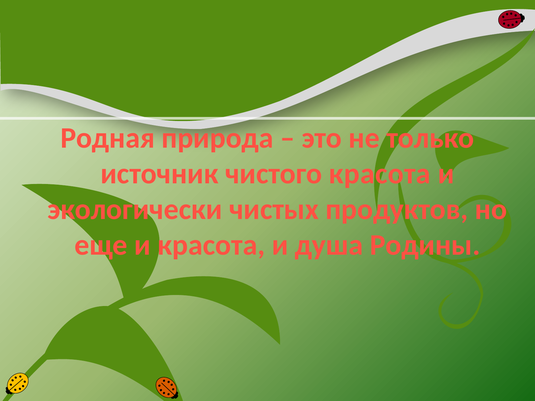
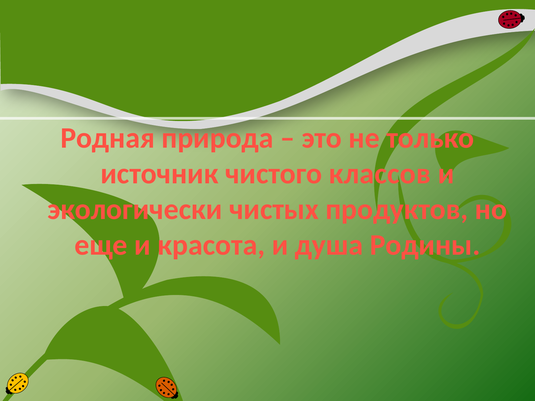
чистого красота: красота -> классов (380, 174)
